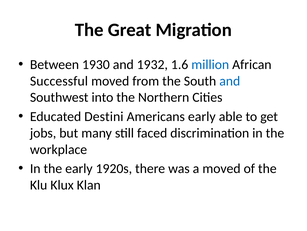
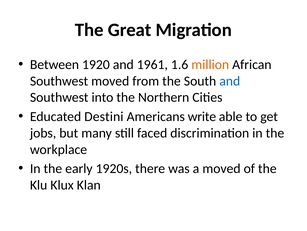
1930: 1930 -> 1920 (96, 64)
1932: 1932 -> 1961 (152, 64)
million colour: blue -> orange (210, 64)
Successful: Successful -> Southwest (59, 81)
Americans early: early -> write (202, 116)
